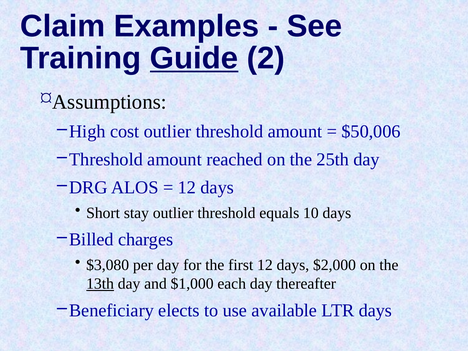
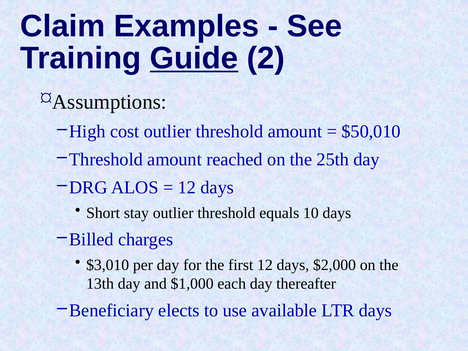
$50,006: $50,006 -> $50,010 (371, 131)
$3,080: $3,080 -> $3,010 (108, 265)
13th underline: present -> none (100, 284)
